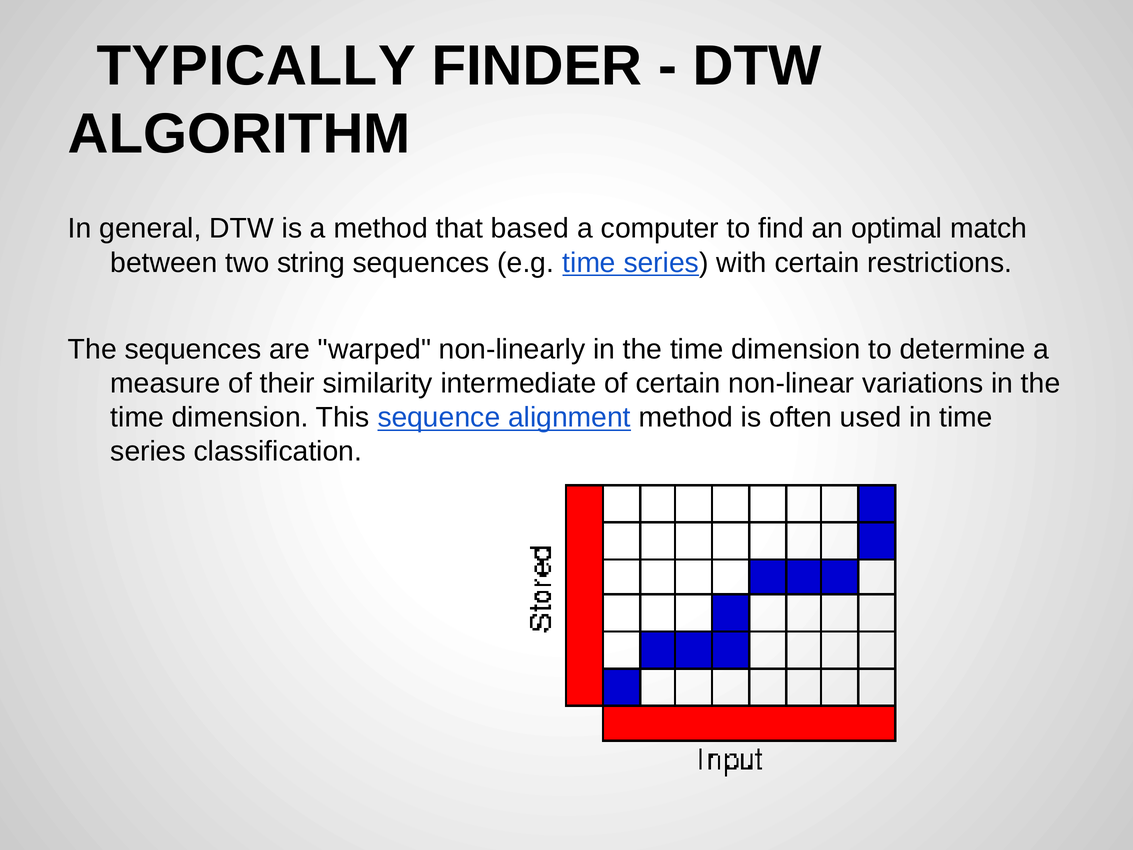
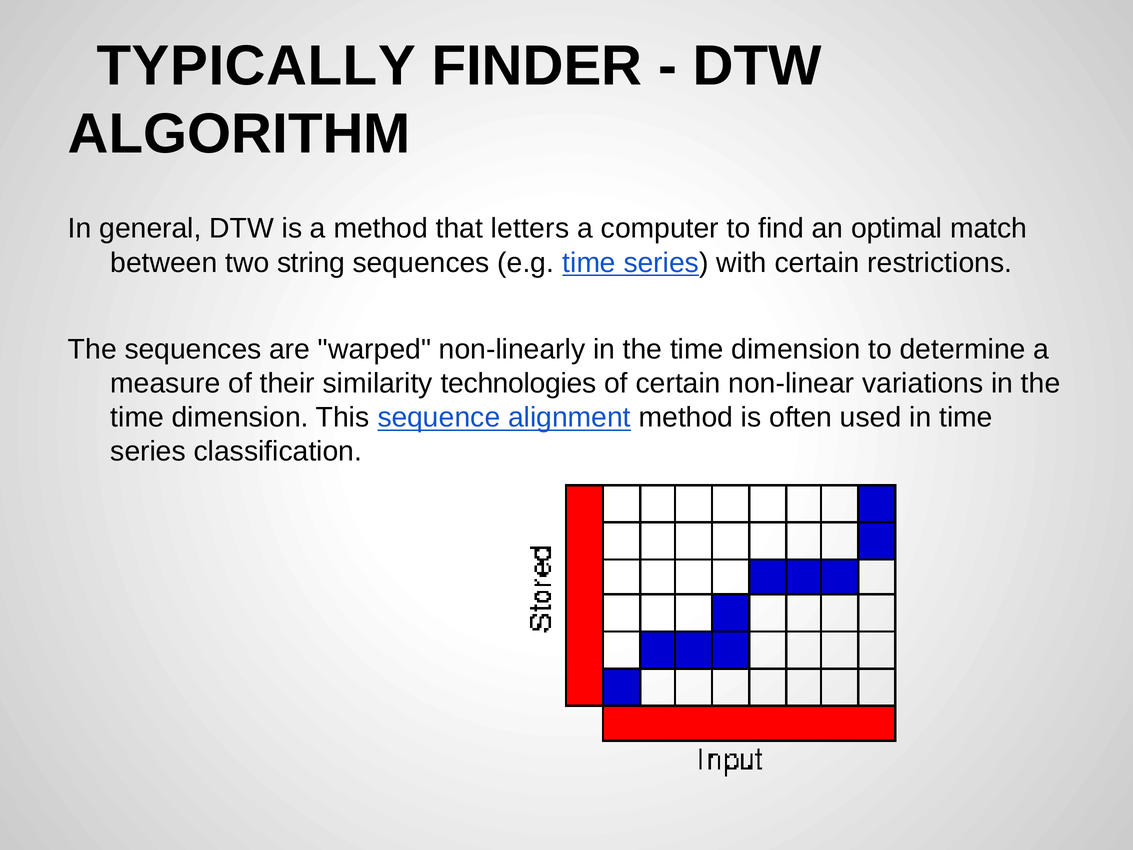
based: based -> letters (530, 229)
intermediate: intermediate -> technologies (519, 383)
